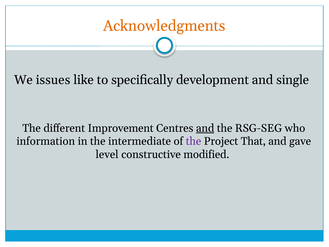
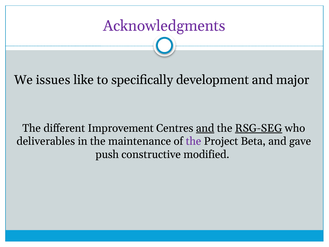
Acknowledgments colour: orange -> purple (164, 26)
single: single -> major (293, 80)
RSG-SEG underline: none -> present (259, 128)
information: information -> deliverables (46, 141)
intermediate: intermediate -> maintenance (140, 141)
That: That -> Beta (253, 141)
level: level -> push (107, 154)
